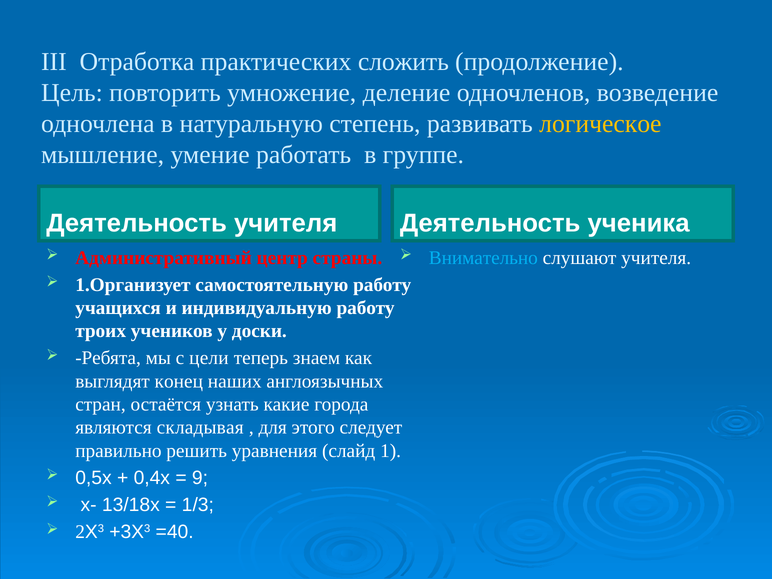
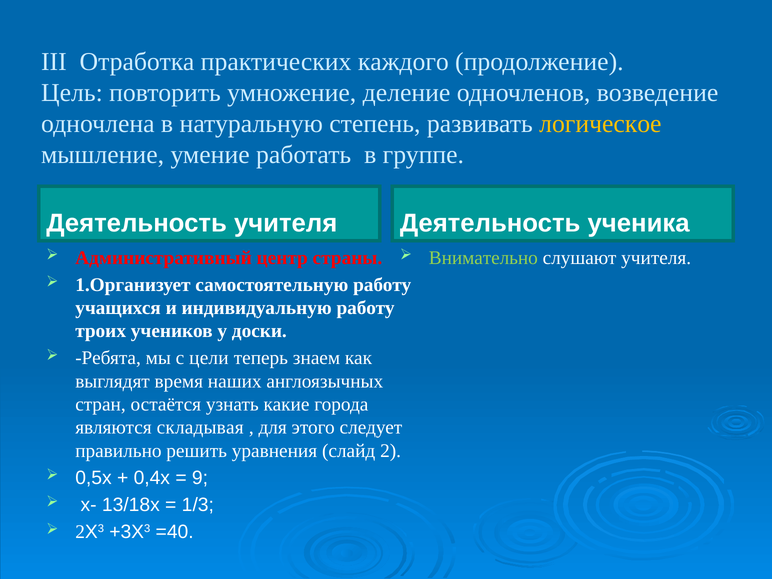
сложить: сложить -> каждого (403, 62)
Внимательно colour: light blue -> light green (483, 258)
конец: конец -> время (179, 381)
1: 1 -> 2 (391, 451)
